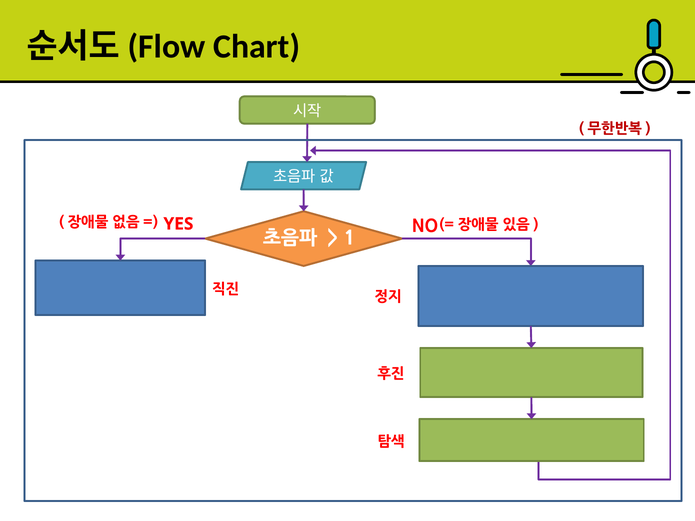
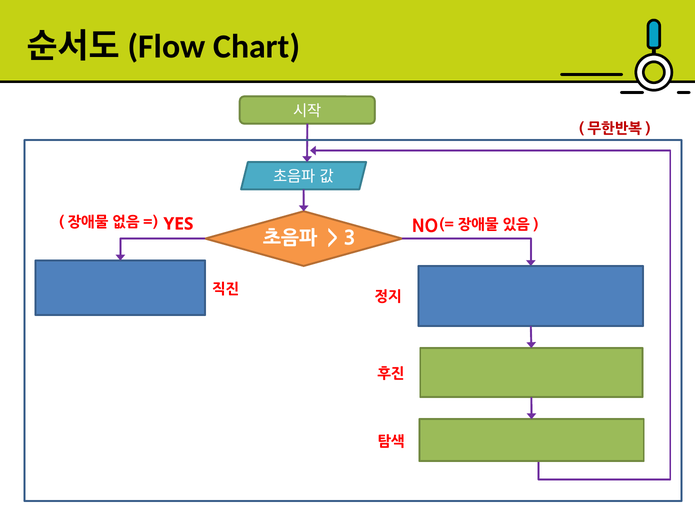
1: 1 -> 3 (350, 239)
